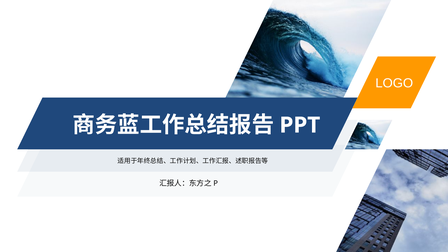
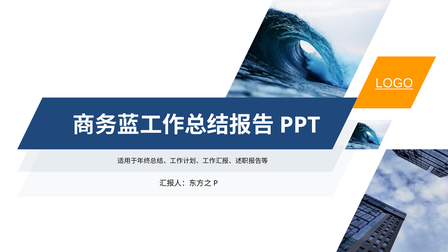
LOGO underline: none -> present (394, 83)
